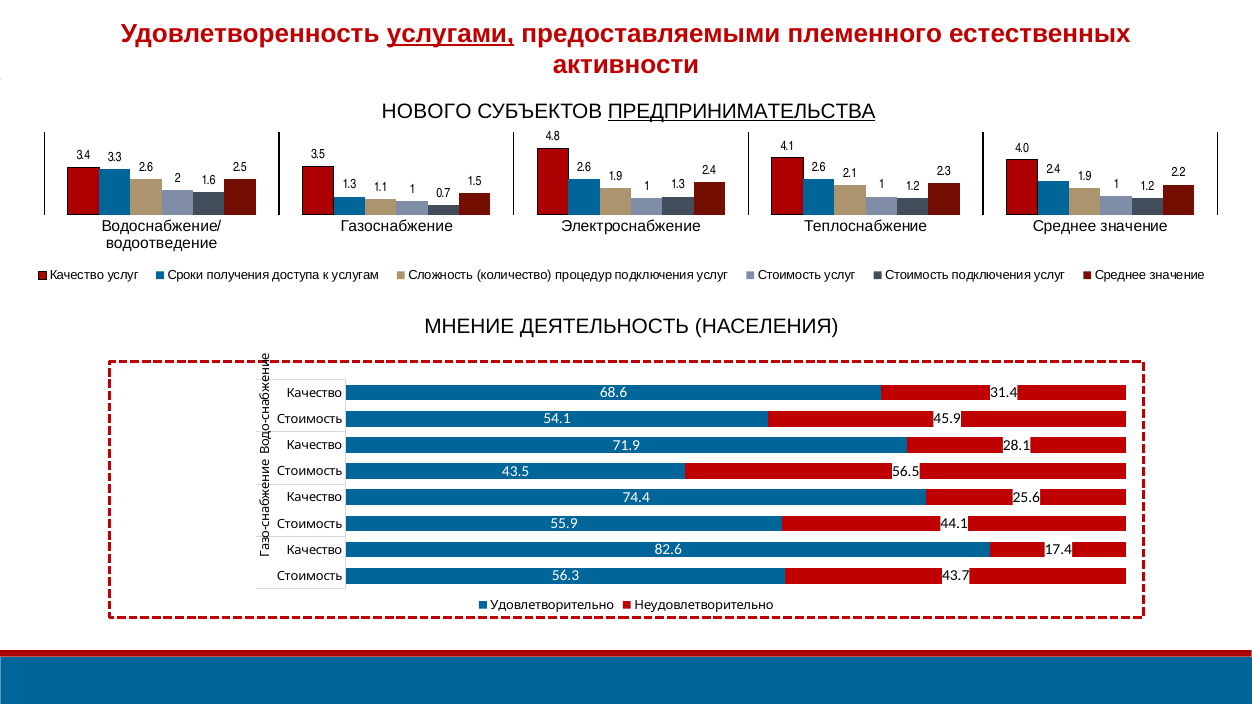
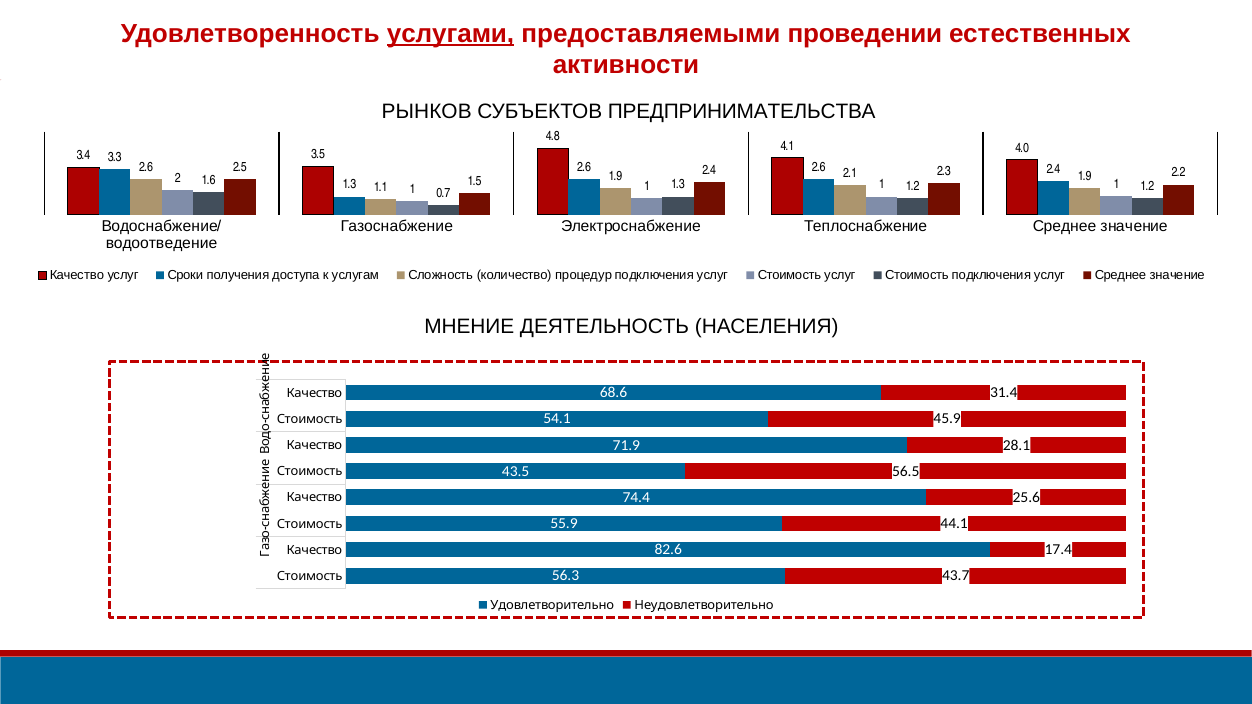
племенного: племенного -> проведении (865, 34)
НОВОГО: НОВОГО -> РЫНКОВ (427, 112)
ПРЕДПРИНИМАТЕЛЬСТВА underline: present -> none (742, 112)
